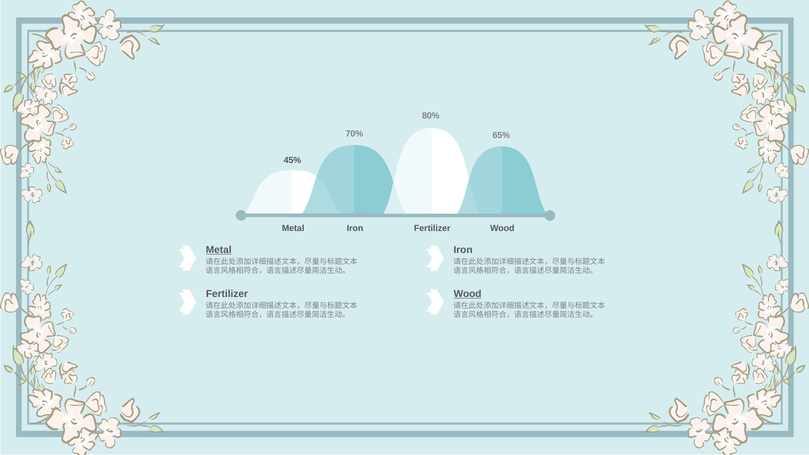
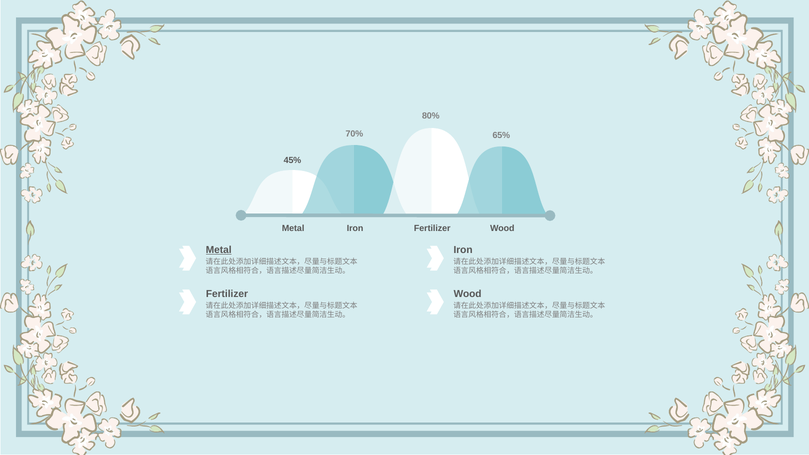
Wood underline: present -> none (468, 294)
